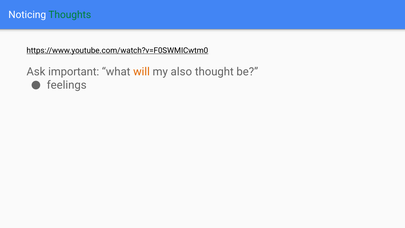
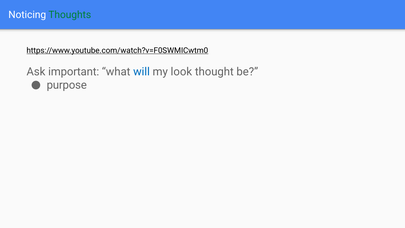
will colour: orange -> blue (142, 72)
also: also -> look (181, 72)
feelings: feelings -> purpose (67, 85)
